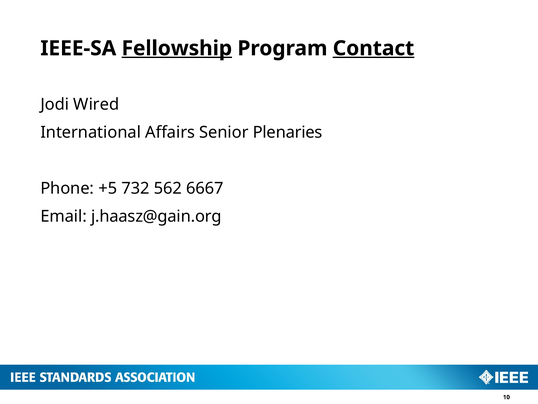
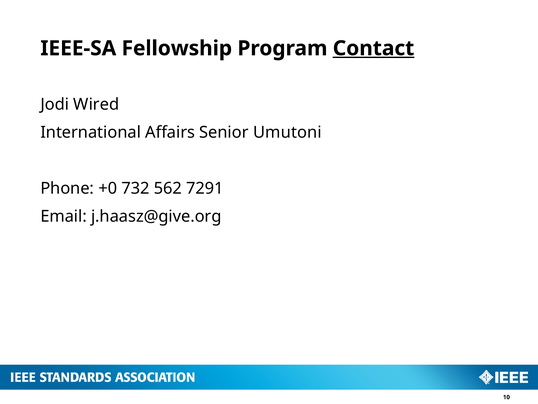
Fellowship underline: present -> none (177, 48)
Plenaries: Plenaries -> Umutoni (287, 132)
+5: +5 -> +0 (108, 188)
6667: 6667 -> 7291 (205, 188)
j.haasz@gain.org: j.haasz@gain.org -> j.haasz@give.org (156, 216)
